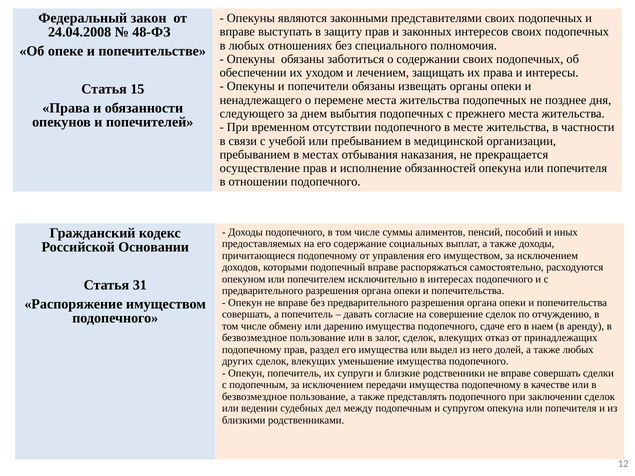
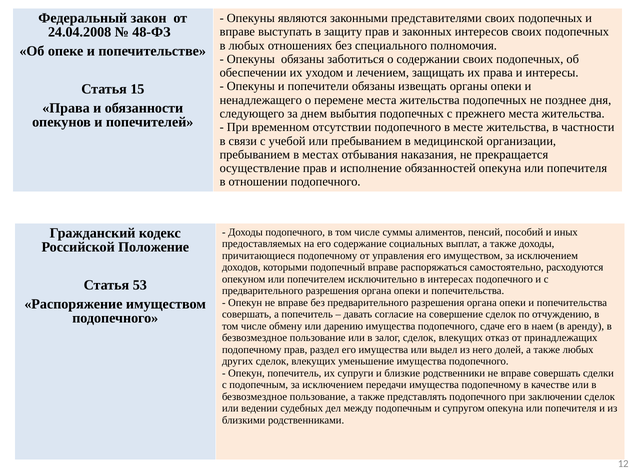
Основании: Основании -> Положение (154, 247)
31: 31 -> 53 (140, 285)
